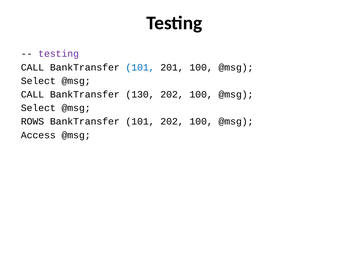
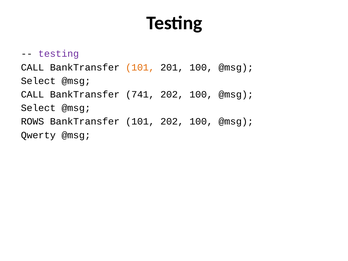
101 colour: blue -> orange (140, 67)
130: 130 -> 741 (140, 94)
Access: Access -> Qwerty (38, 135)
